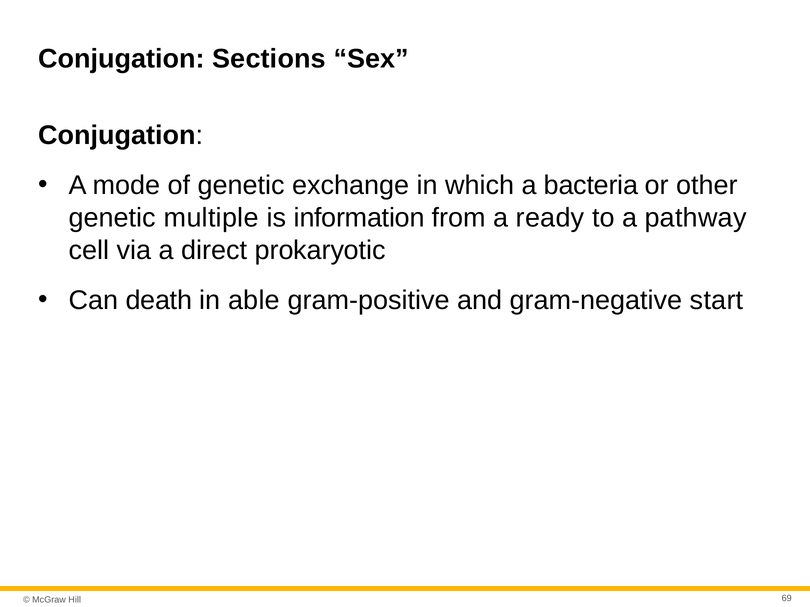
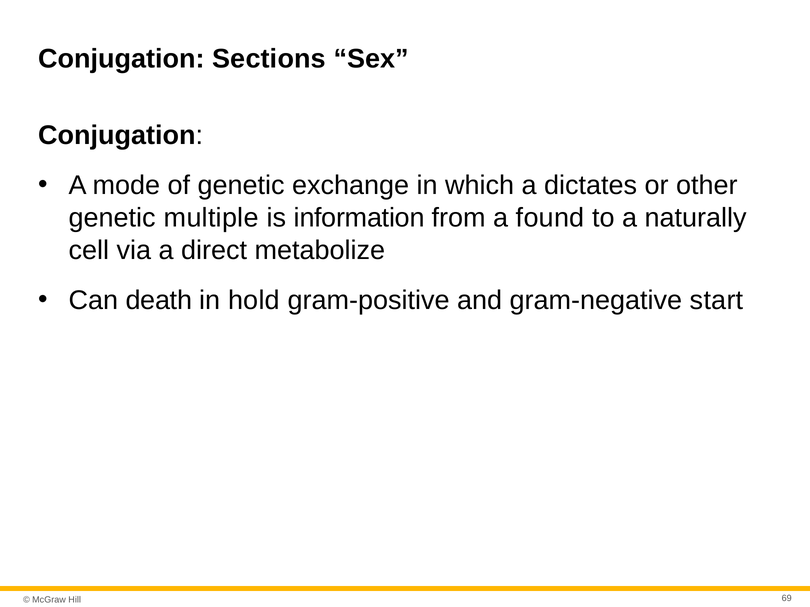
bacteria: bacteria -> dictates (591, 186)
ready: ready -> found (550, 218)
pathway: pathway -> naturally (696, 218)
prokaryotic: prokaryotic -> metabolize (320, 250)
able: able -> hold (254, 301)
